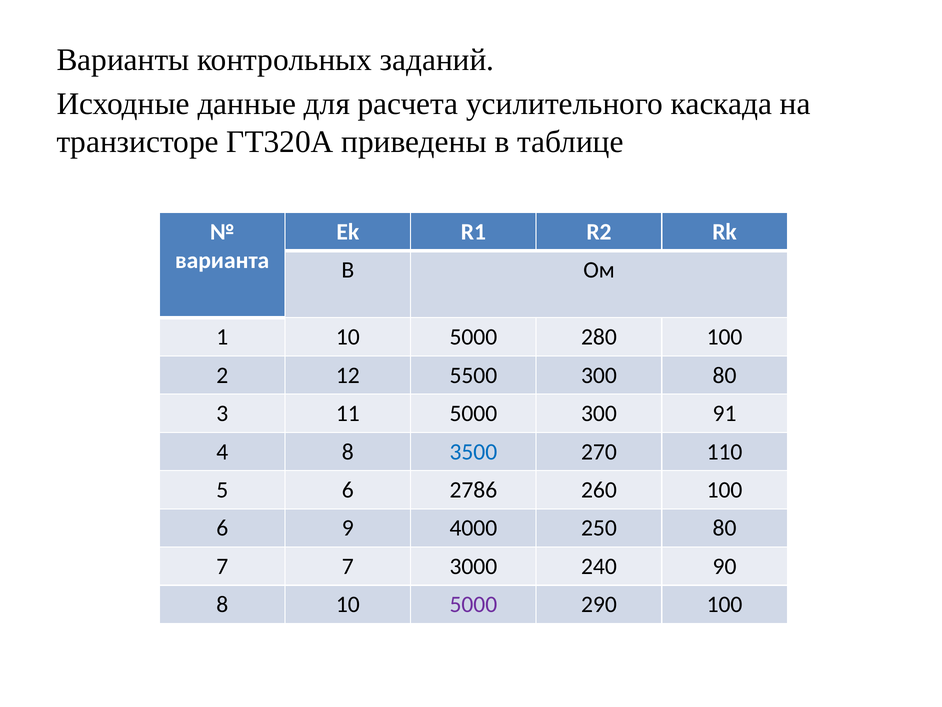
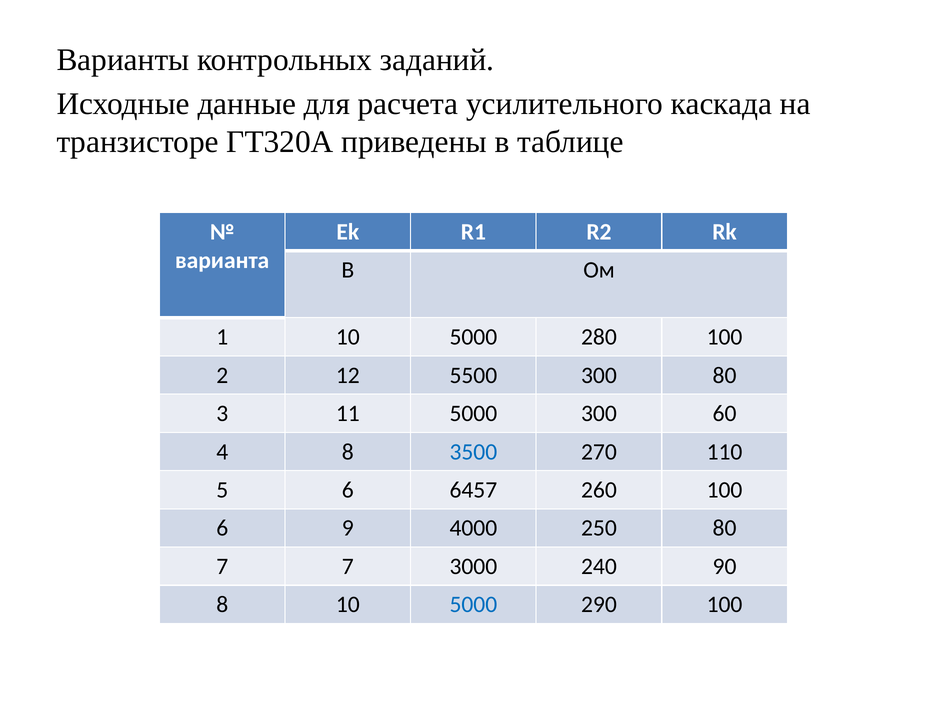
91: 91 -> 60 (725, 413)
2786: 2786 -> 6457 (473, 490)
5000 colour: purple -> blue (473, 604)
